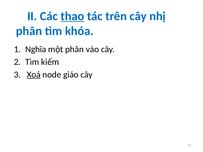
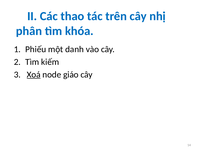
thao underline: present -> none (72, 16)
Nghĩa: Nghĩa -> Phiếu (36, 49)
một phân: phân -> danh (75, 49)
